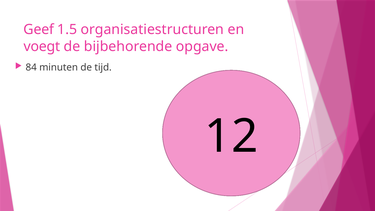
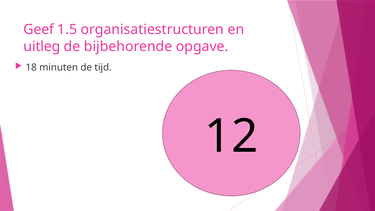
voegt: voegt -> uitleg (42, 46)
84: 84 -> 18 (31, 67)
